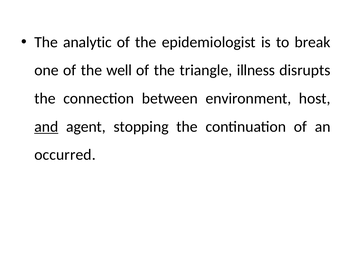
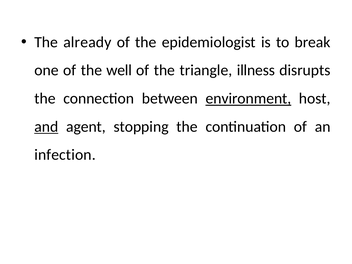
analytic: analytic -> already (87, 42)
environment underline: none -> present (248, 98)
occurred: occurred -> infection (65, 155)
